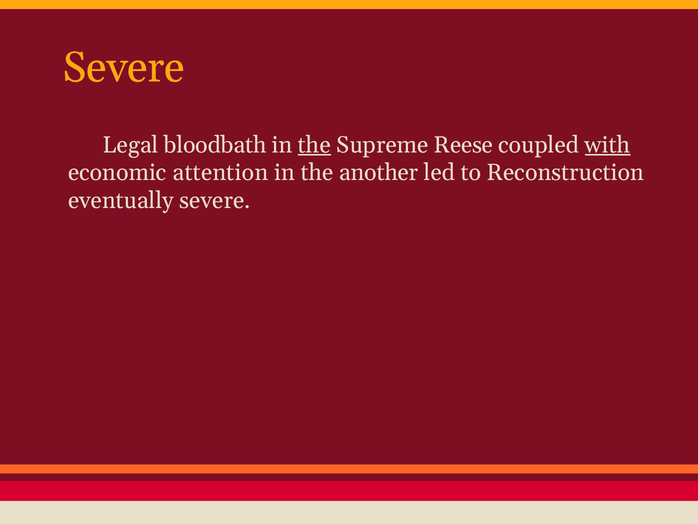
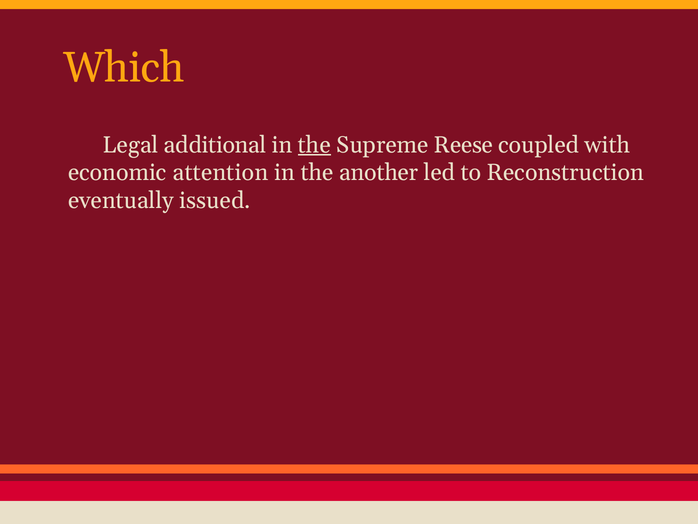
Severe: Severe -> Which (124, 68)
bloodbath: bloodbath -> additional (215, 145)
with underline: present -> none (608, 145)
eventually severe: severe -> issued (215, 201)
